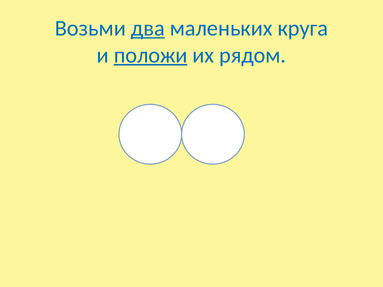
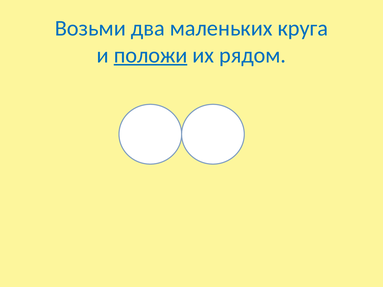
два underline: present -> none (148, 28)
